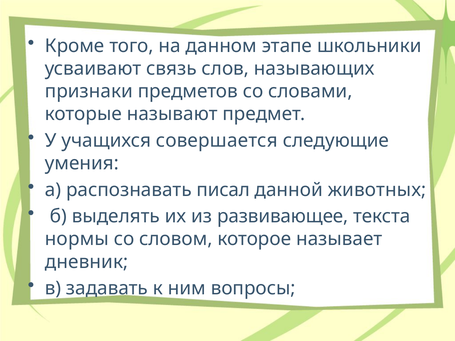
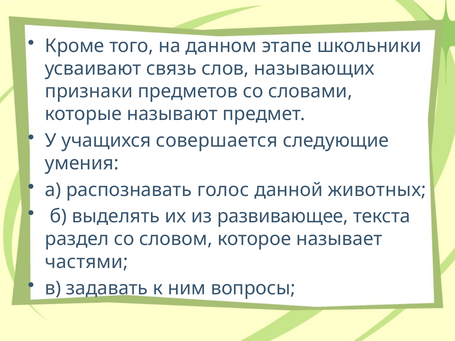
писал: писал -> голос (223, 190)
нормы: нормы -> раздел (77, 239)
дневник: дневник -> частями (87, 262)
